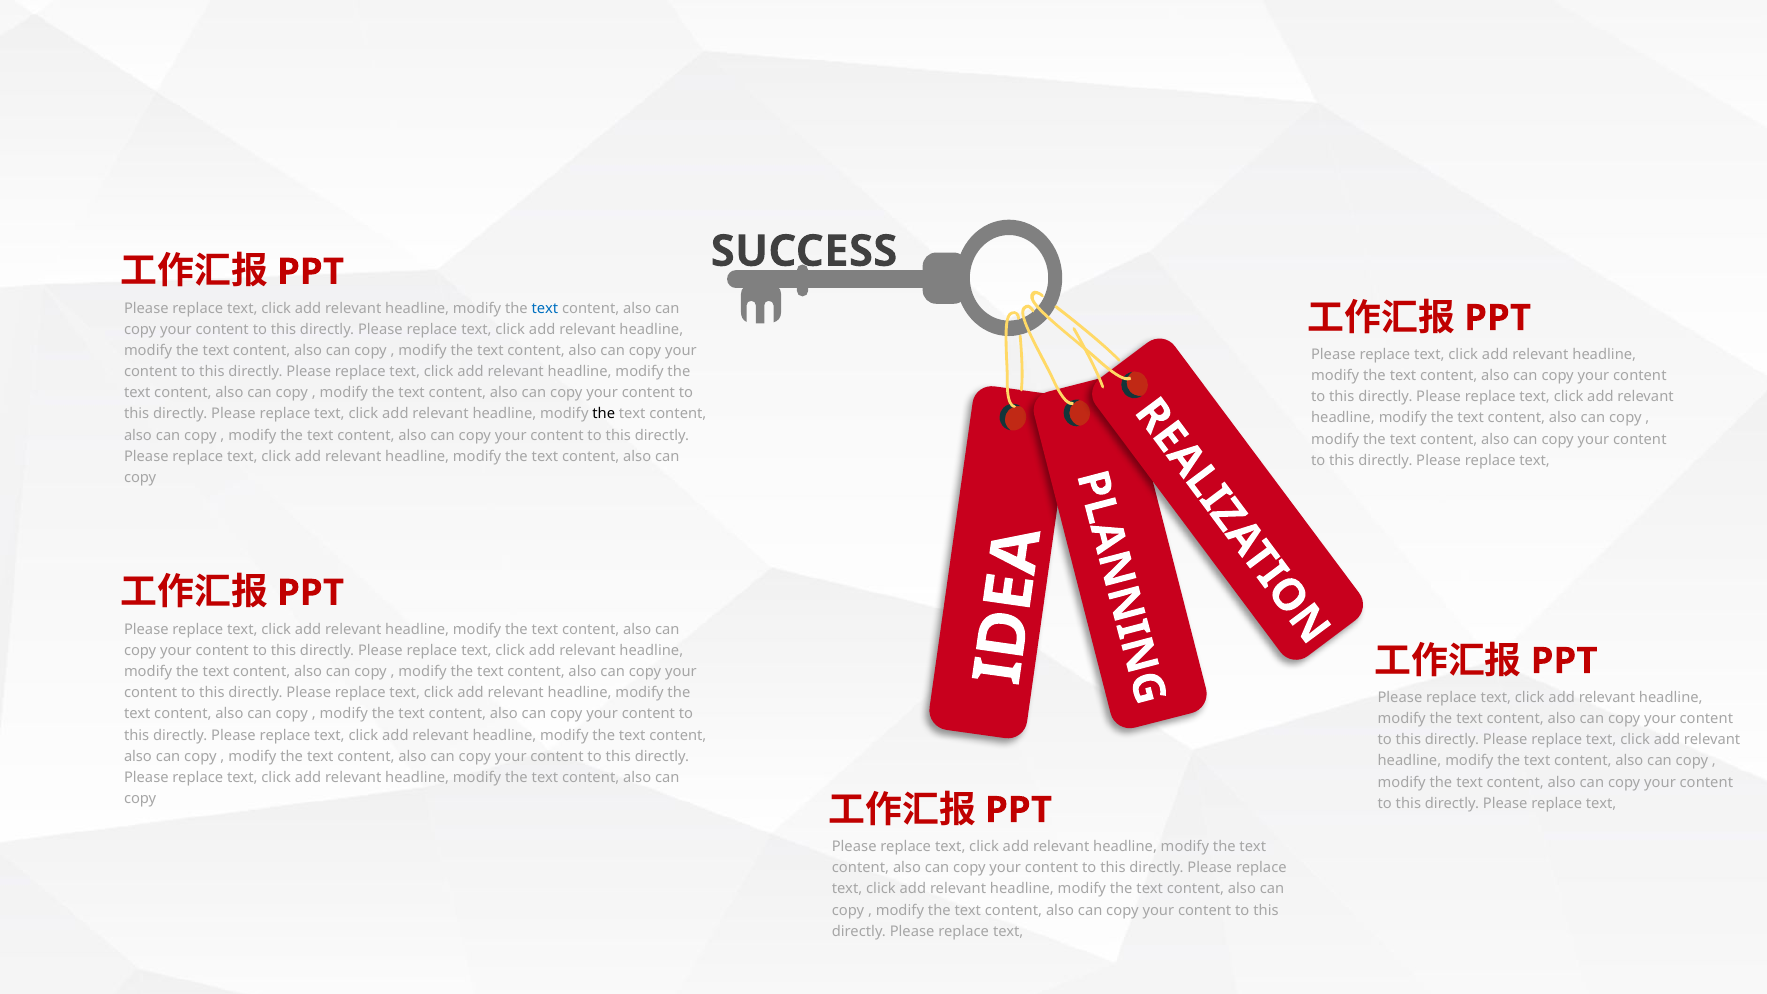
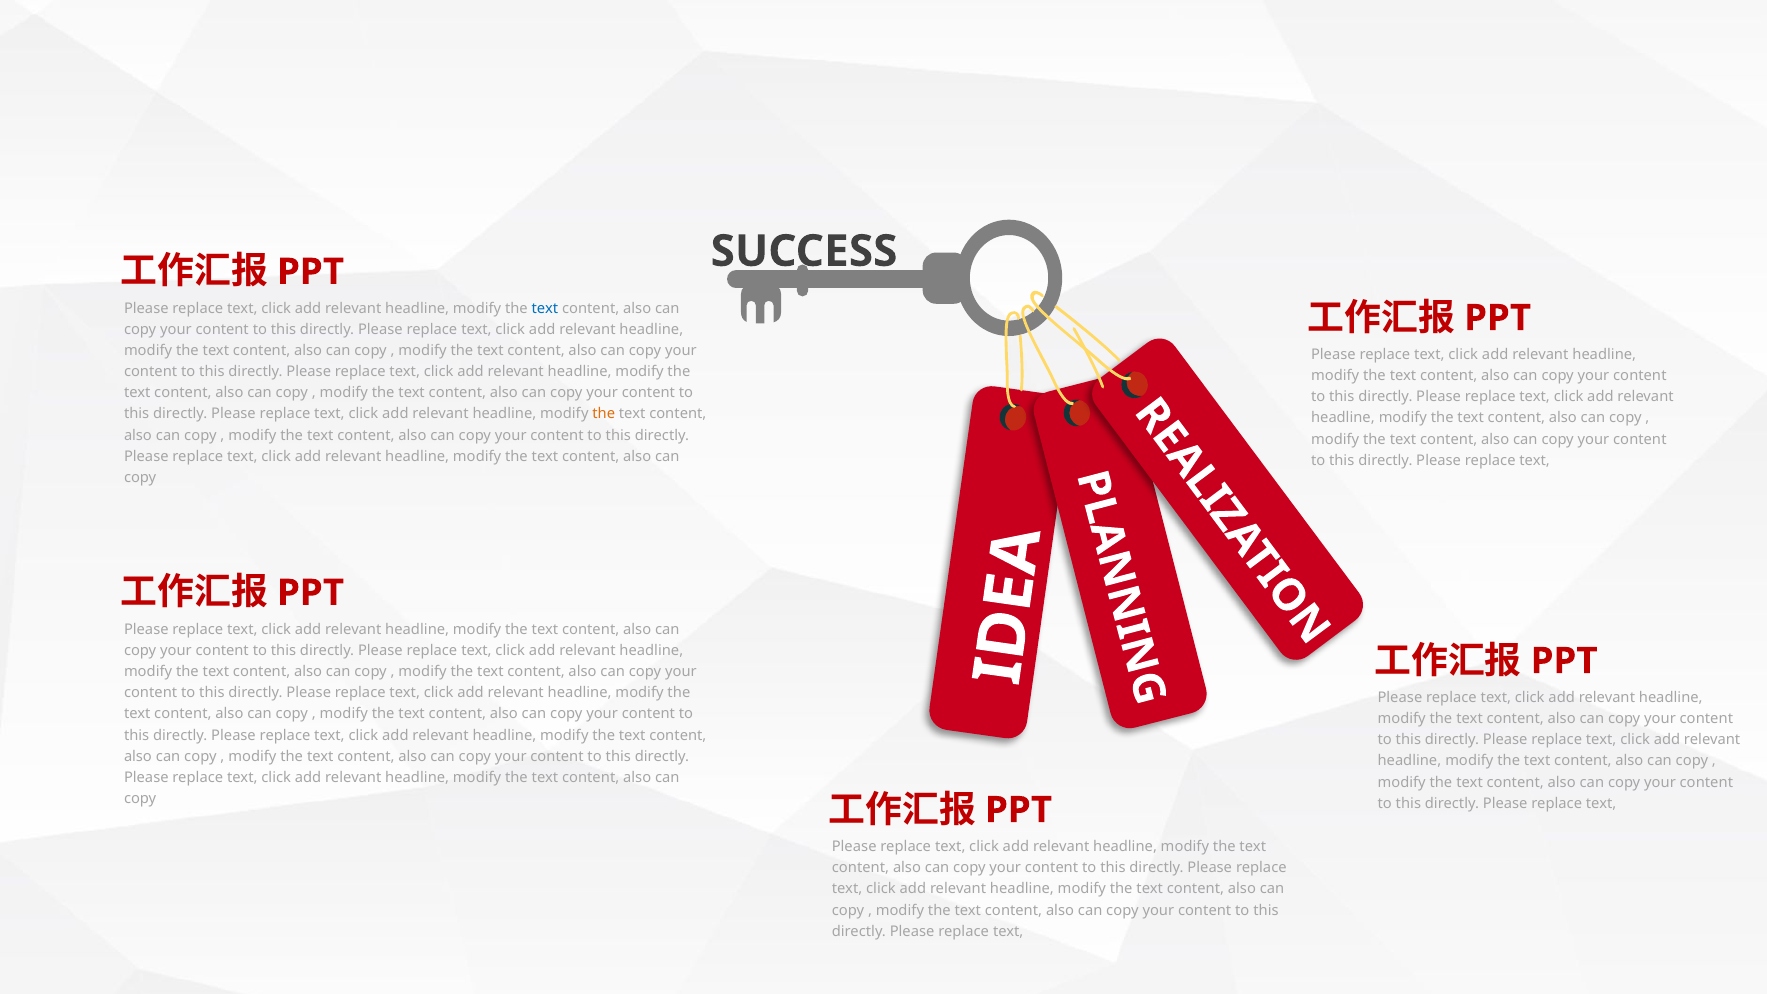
the colour: black -> orange (604, 414)
